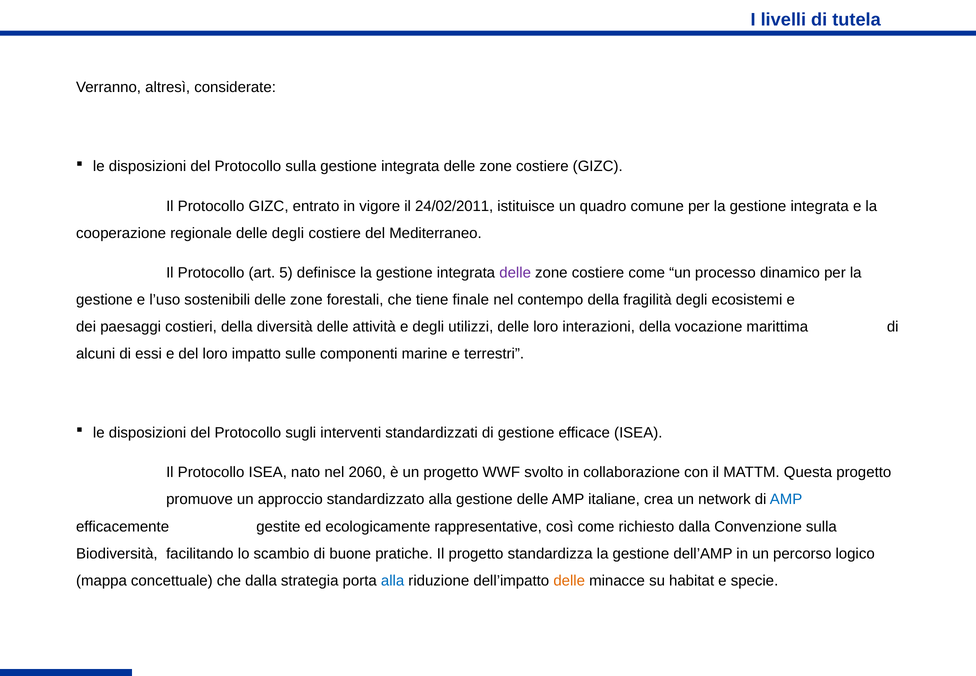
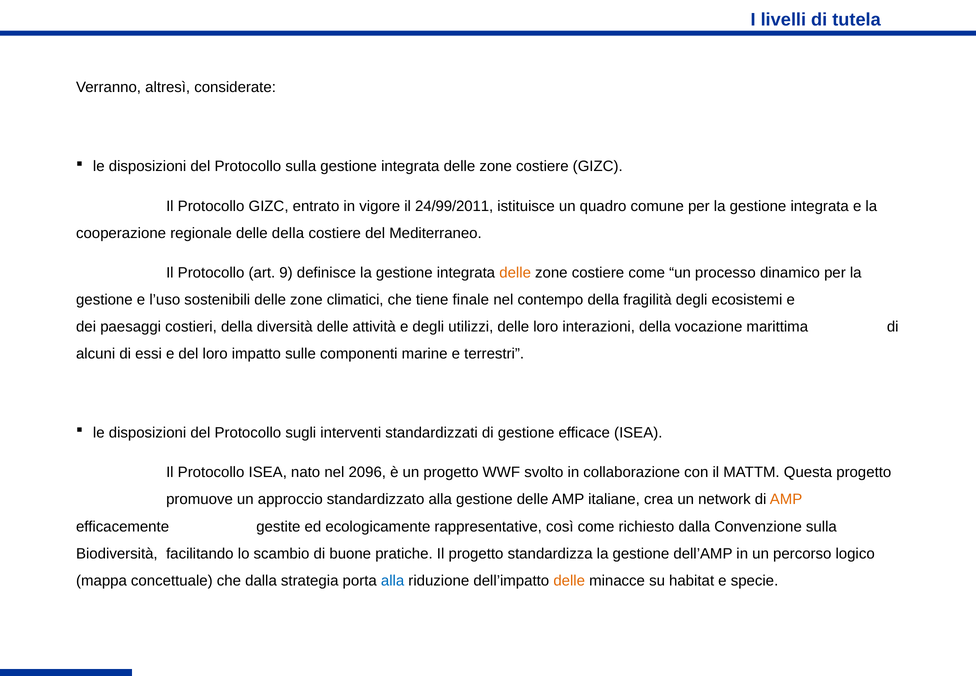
24/02/2011: 24/02/2011 -> 24/99/2011 (454, 206)
delle degli: degli -> della (288, 233)
5: 5 -> 9 (286, 273)
delle colour: purple -> orange (515, 273)
forestali: forestali -> climatici (355, 300)
2060: 2060 -> 2096 (367, 472)
AMP colour: blue -> orange (786, 499)
